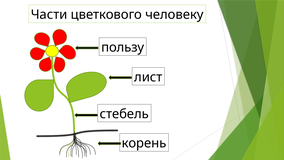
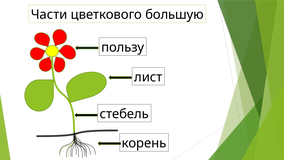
человеку: человеку -> большую (174, 15)
